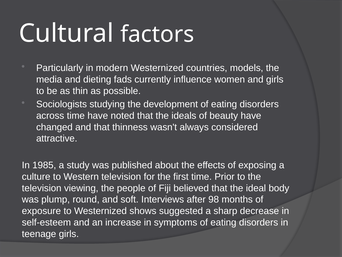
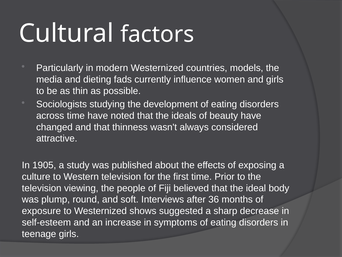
1985: 1985 -> 1905 (44, 165)
98: 98 -> 36 (214, 199)
